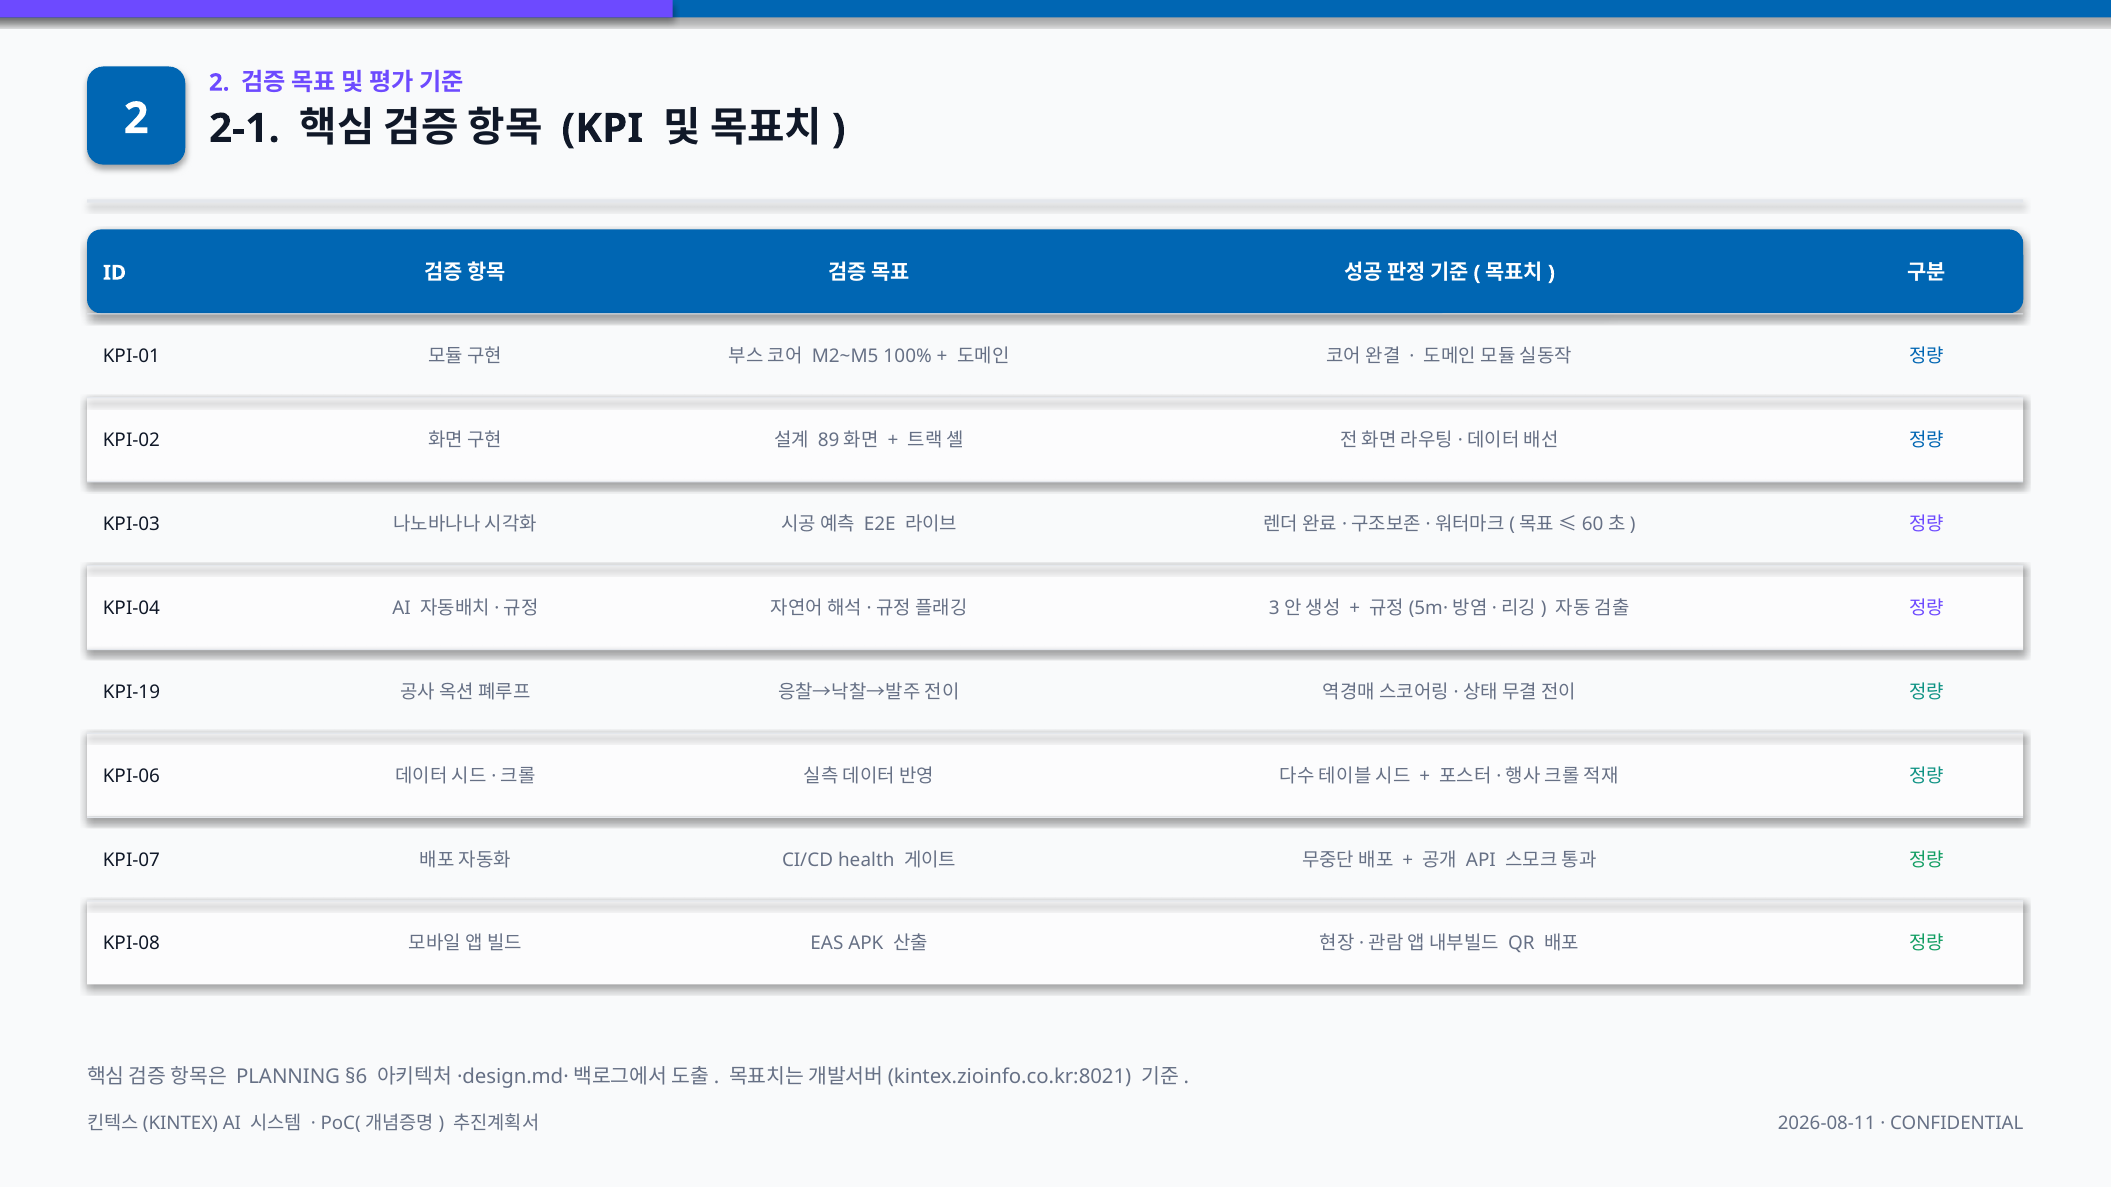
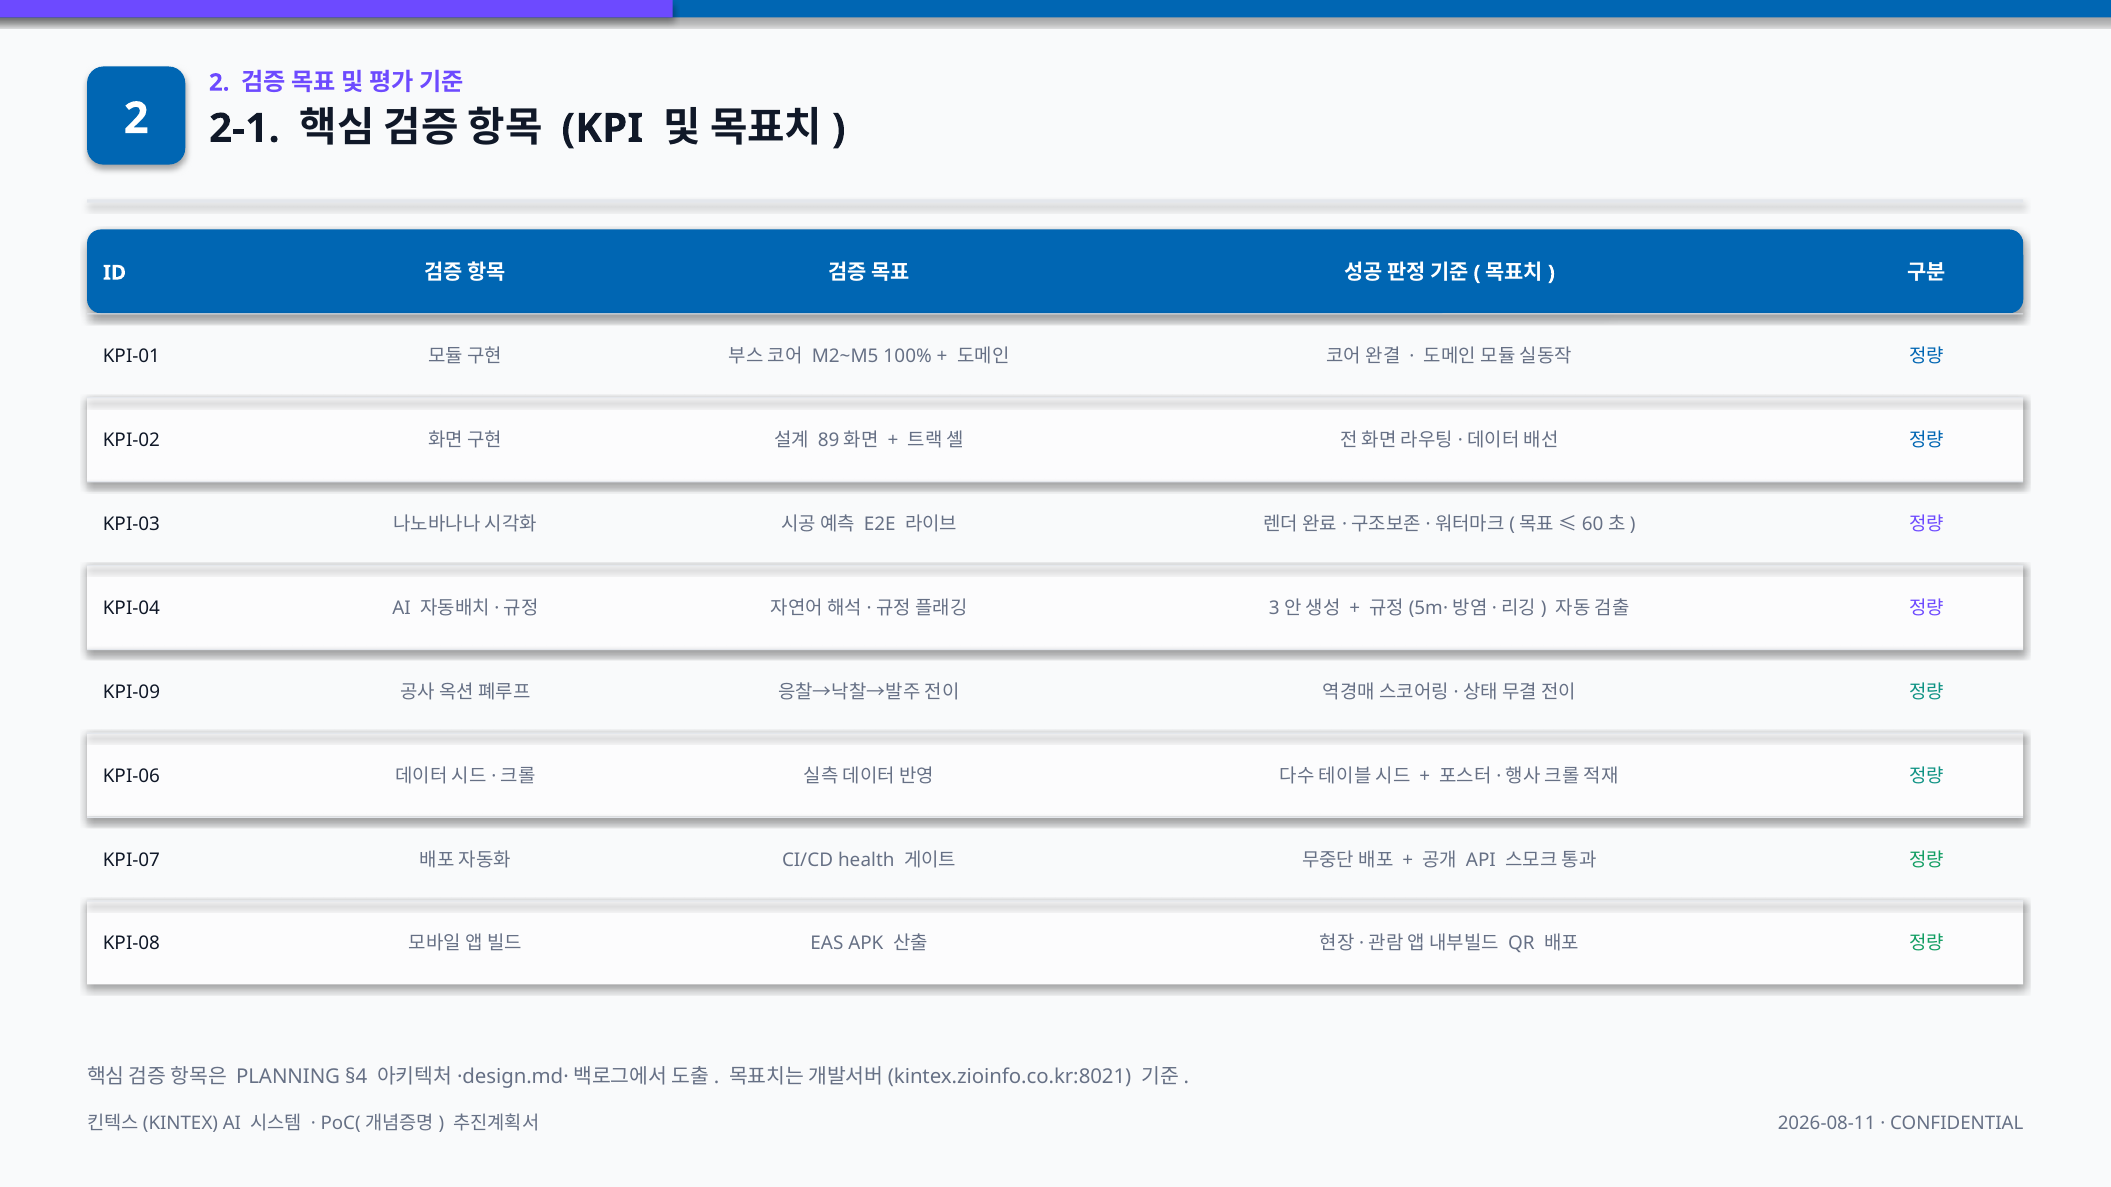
KPI-19: KPI-19 -> KPI-09 (131, 692)
§6: §6 -> §4 (356, 1078)
